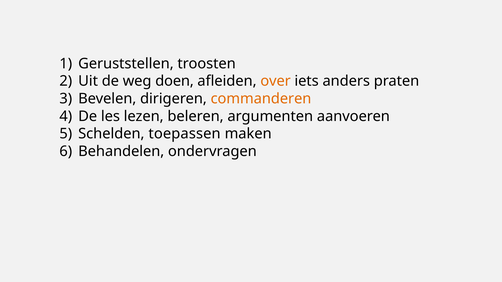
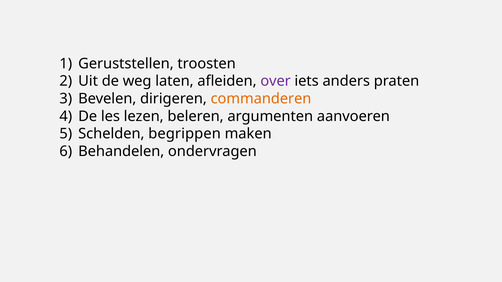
doen: doen -> laten (174, 81)
over colour: orange -> purple (276, 81)
toepassen: toepassen -> begrippen (185, 134)
